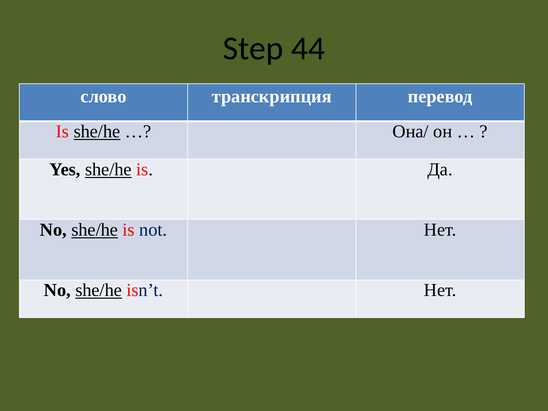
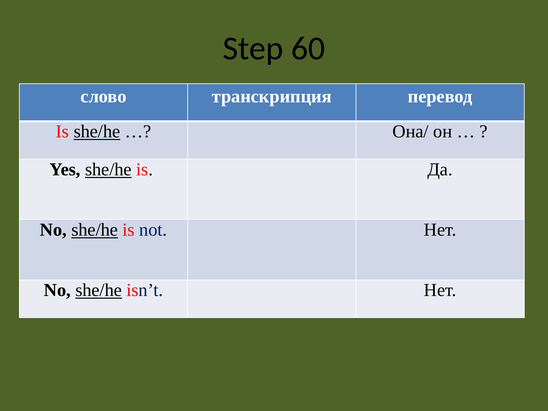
44: 44 -> 60 (308, 49)
